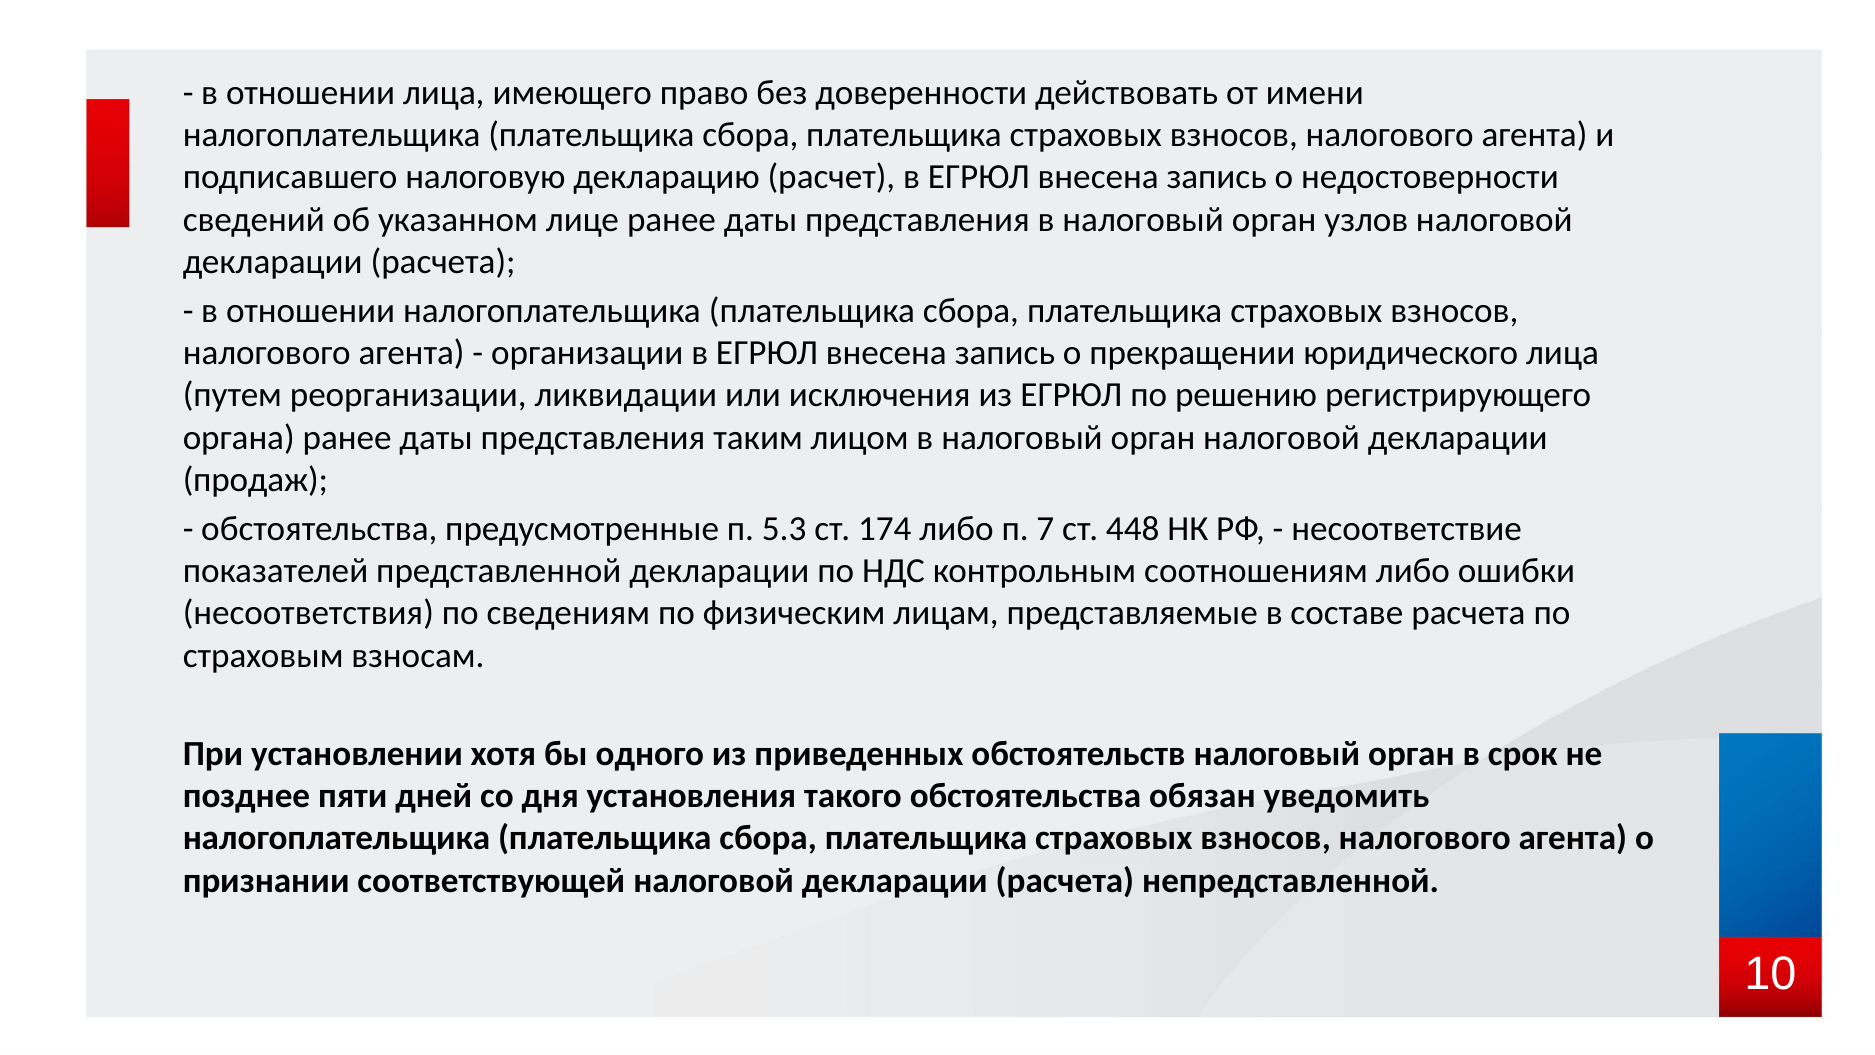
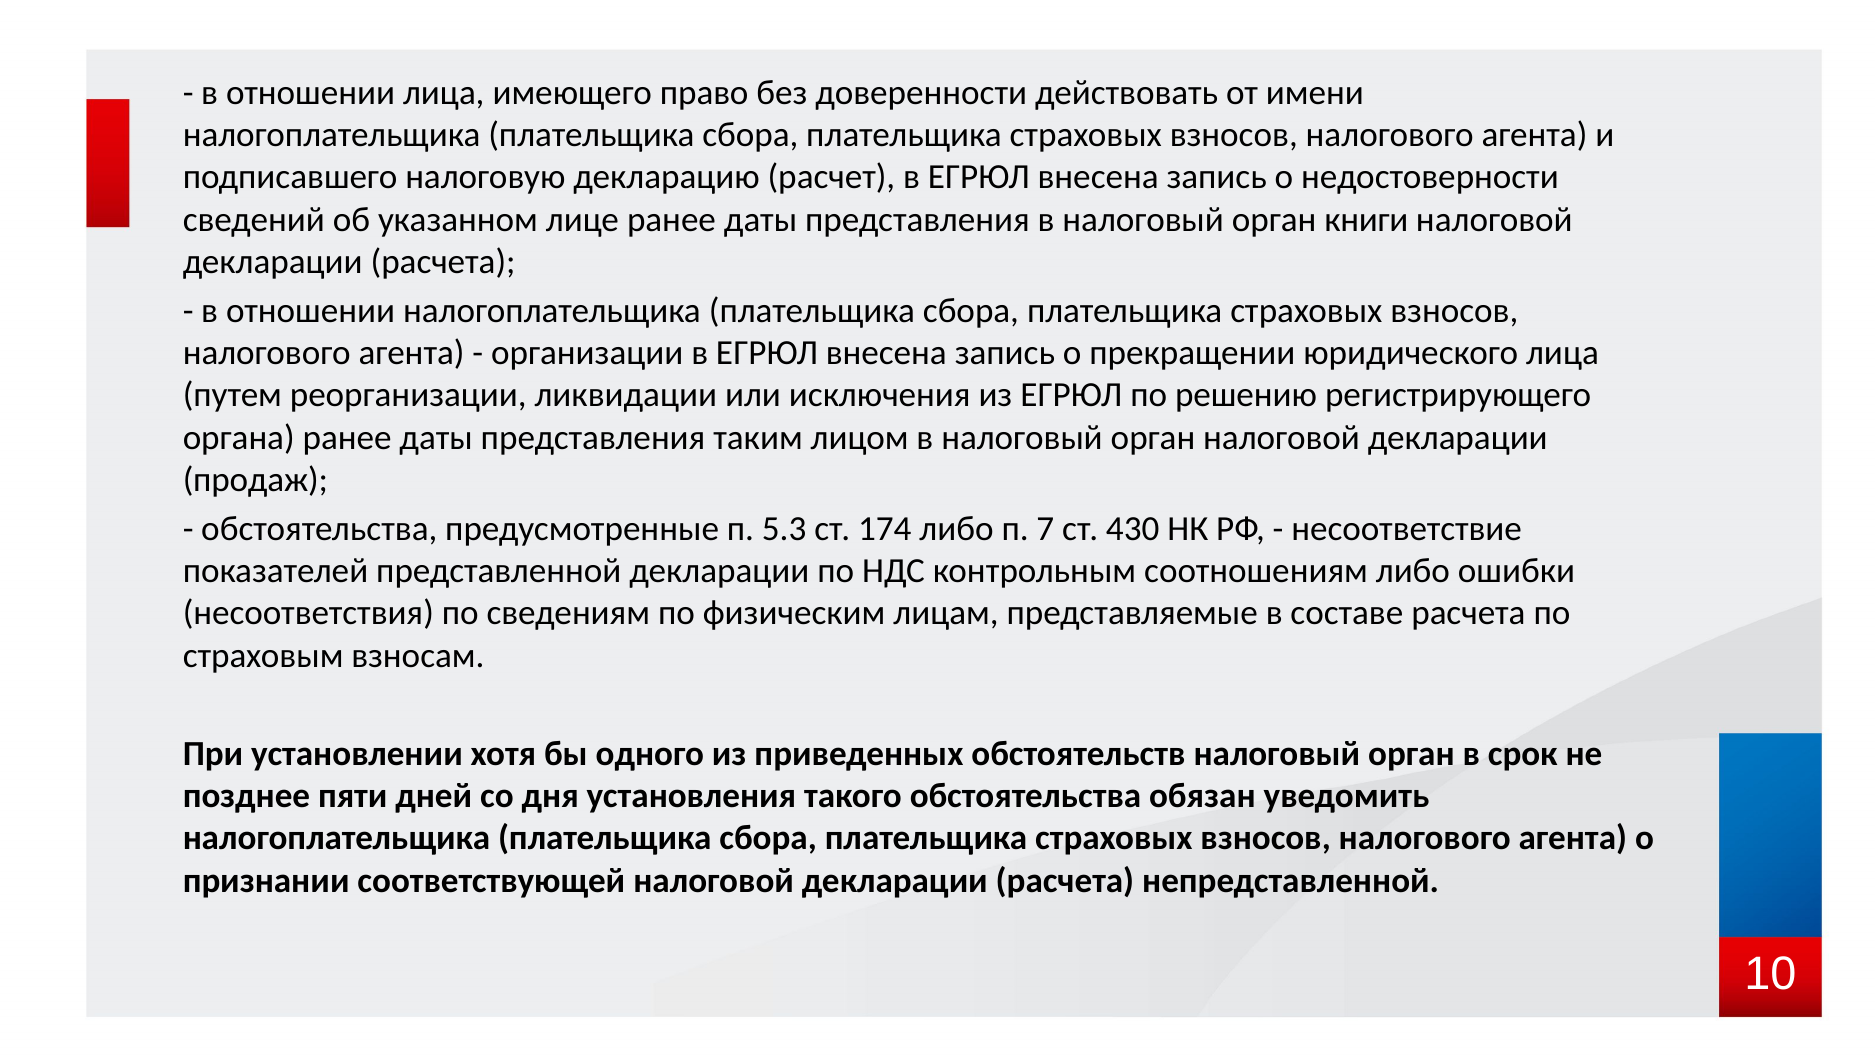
узлов: узлов -> книги (1366, 219)
448: 448 -> 430 (1133, 529)
